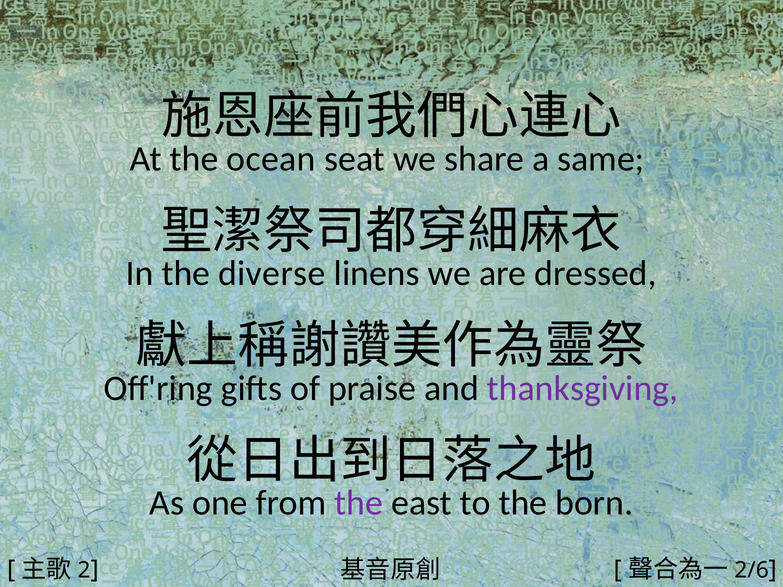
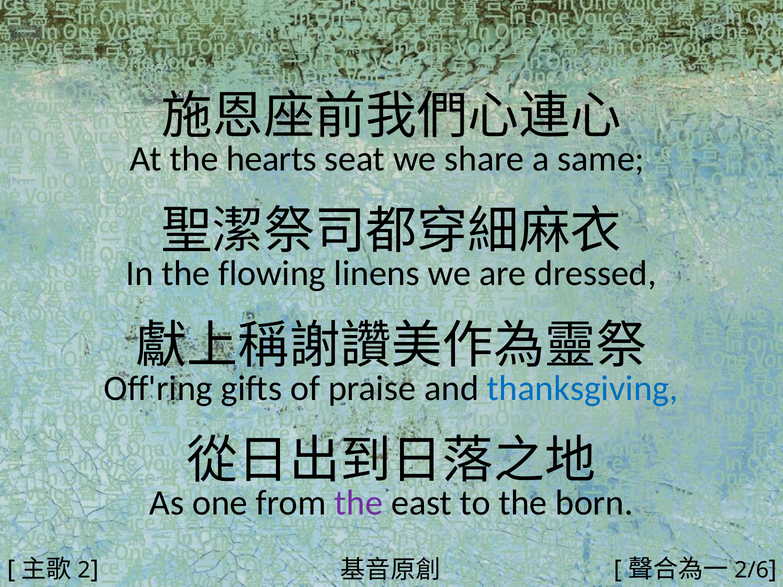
ocean: ocean -> hearts (271, 159)
diverse: diverse -> flowing (272, 274)
thanksgiving colour: purple -> blue (583, 389)
